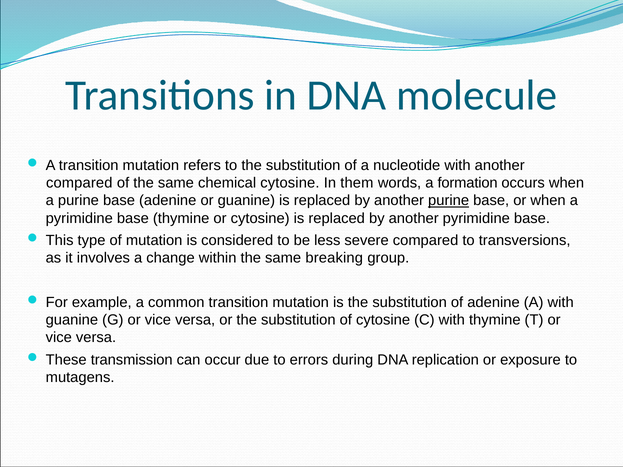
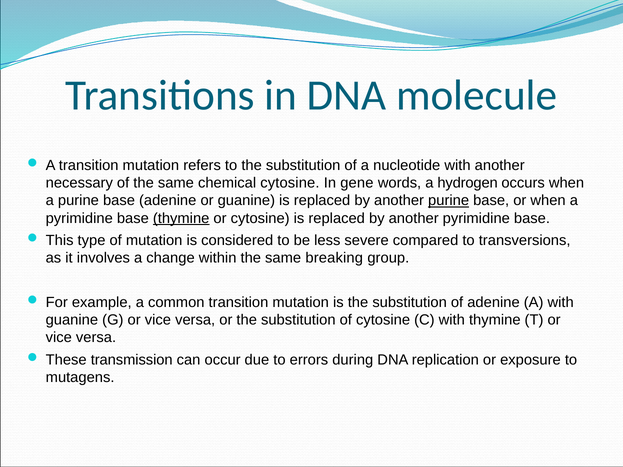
compared: compared -> necessary (79, 183)
them: them -> gene (357, 183)
formation: formation -> hydrogen (468, 183)
thymine underline: none -> present (181, 218)
